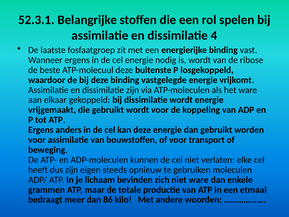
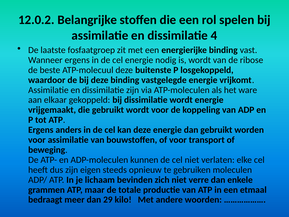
52.3.1: 52.3.1 -> 12.0.2 (36, 20)
niet ware: ware -> verre (199, 180)
86: 86 -> 29 (108, 200)
